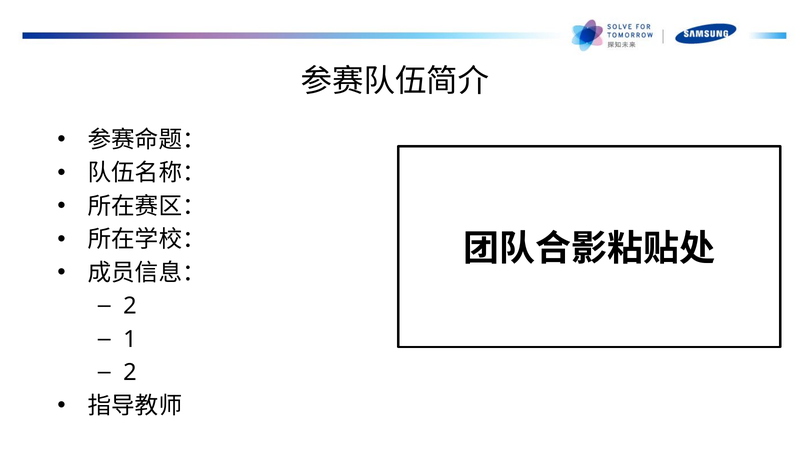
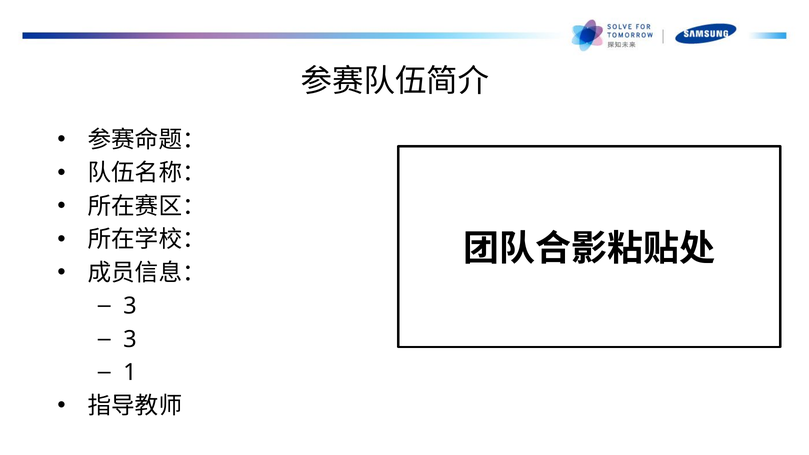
2: 2 -> 3 (130, 306)
1: 1 -> 3 (130, 339)
2: 2 -> 1 (130, 373)
